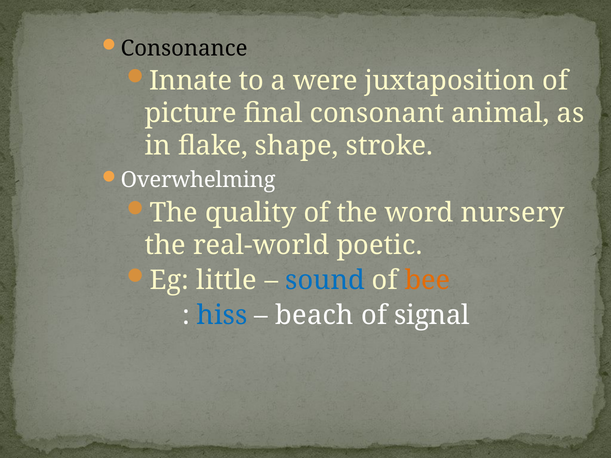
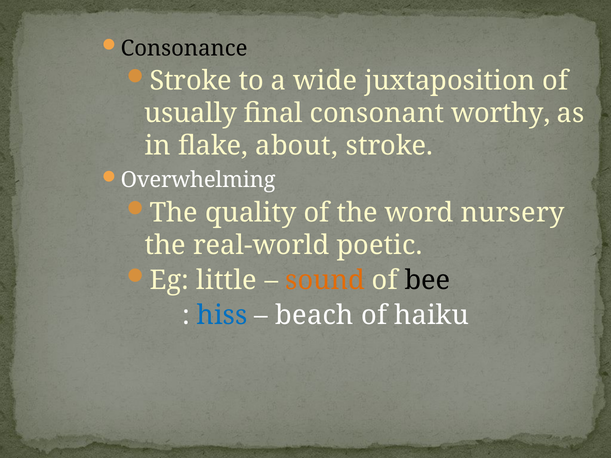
Innate: Innate -> Stroke (191, 81)
were: were -> wide (325, 81)
picture: picture -> usually (191, 113)
animal: animal -> worthy (501, 113)
shape: shape -> about (297, 146)
sound colour: blue -> orange (325, 280)
bee colour: orange -> black (427, 280)
signal: signal -> haiku (432, 316)
